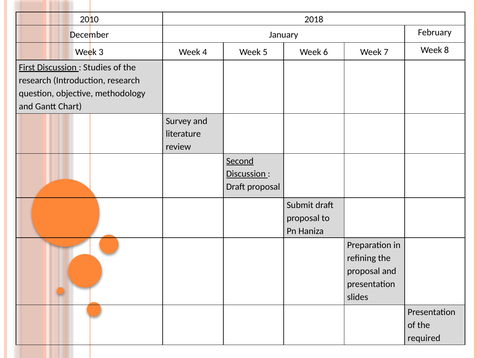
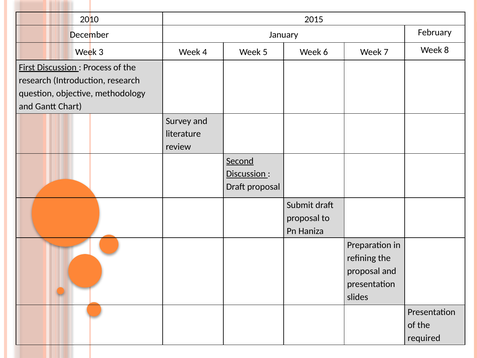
2018: 2018 -> 2015 (314, 19)
Studies: Studies -> Process (97, 67)
